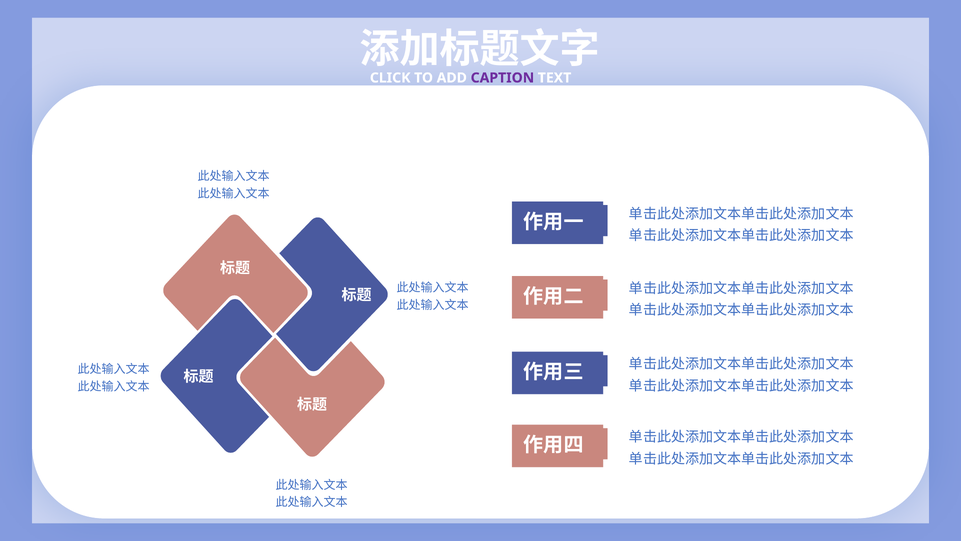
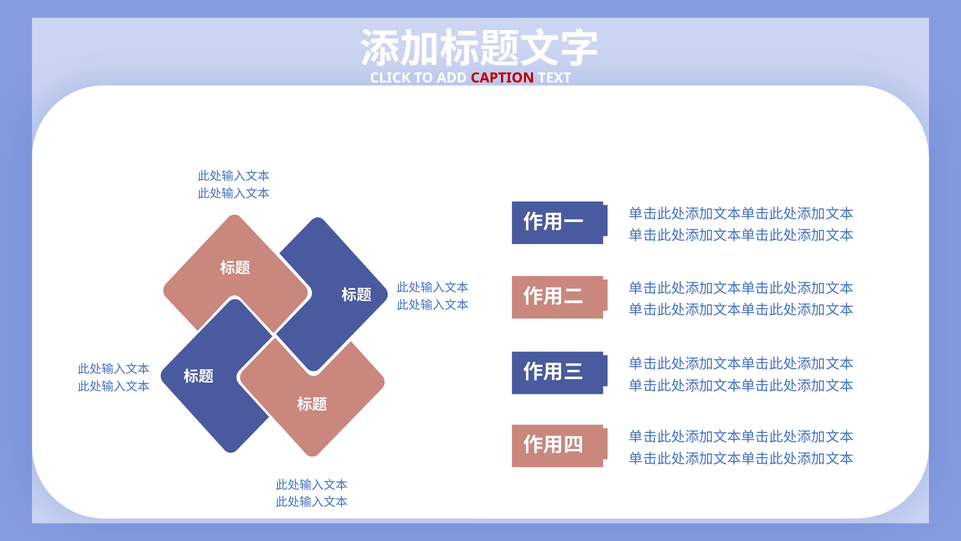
CAPTION colour: purple -> red (502, 78)
